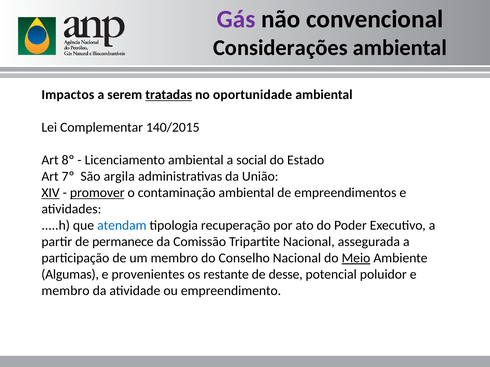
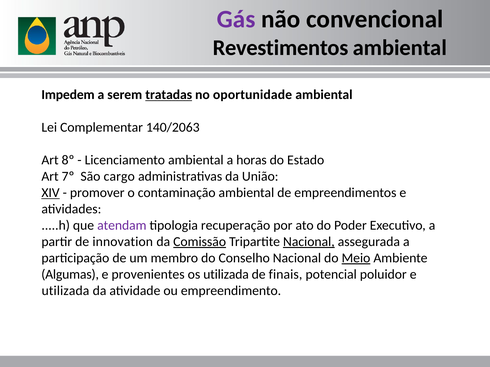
Considerações: Considerações -> Revestimentos (281, 48)
Impactos: Impactos -> Impedem (68, 95)
140/2015: 140/2015 -> 140/2063 (173, 128)
social: social -> horas (252, 160)
argila: argila -> cargo (119, 177)
promover underline: present -> none (97, 193)
atendam colour: blue -> purple (122, 226)
permanece: permanece -> innovation (123, 242)
Comissão underline: none -> present (200, 242)
Nacional underline: none -> present (309, 242)
os restante: restante -> utilizada (226, 275)
desse: desse -> finais (286, 275)
membro: membro -> utilizada (65, 291)
